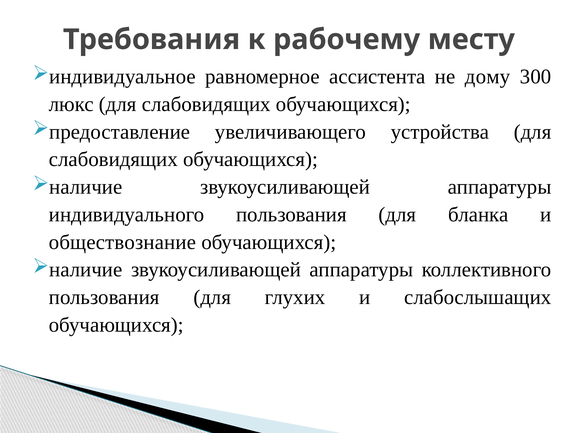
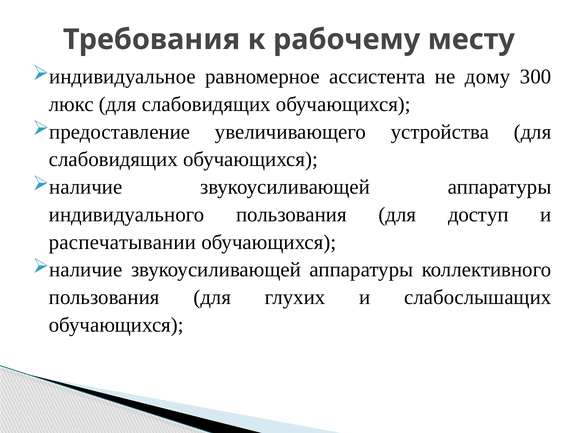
бланка: бланка -> доступ (478, 215)
обществознание: обществознание -> распечатывании (122, 242)
